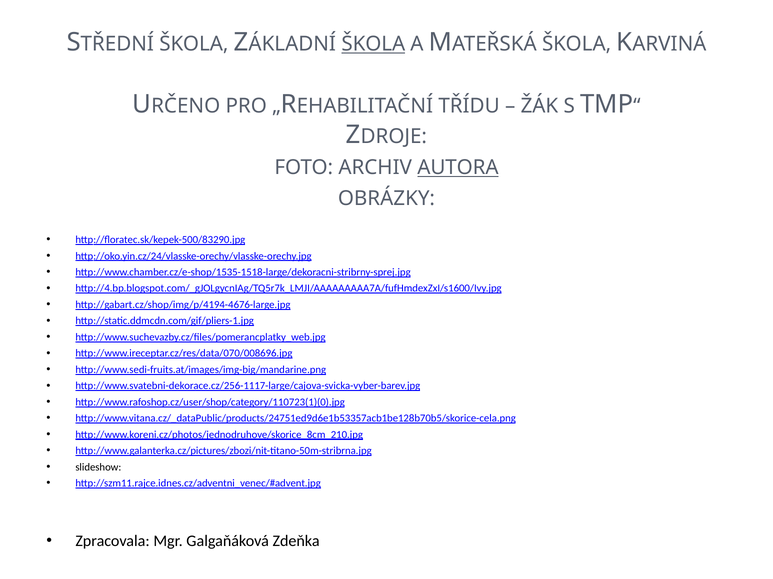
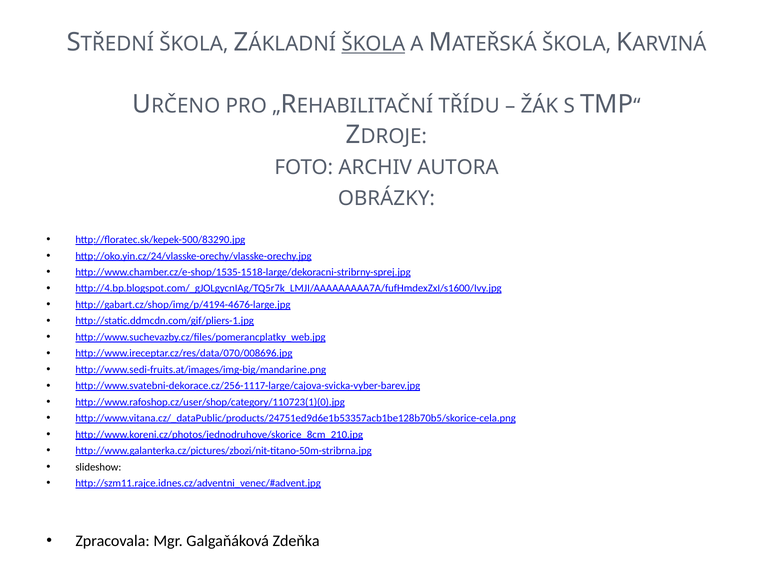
AUTORA underline: present -> none (458, 168)
